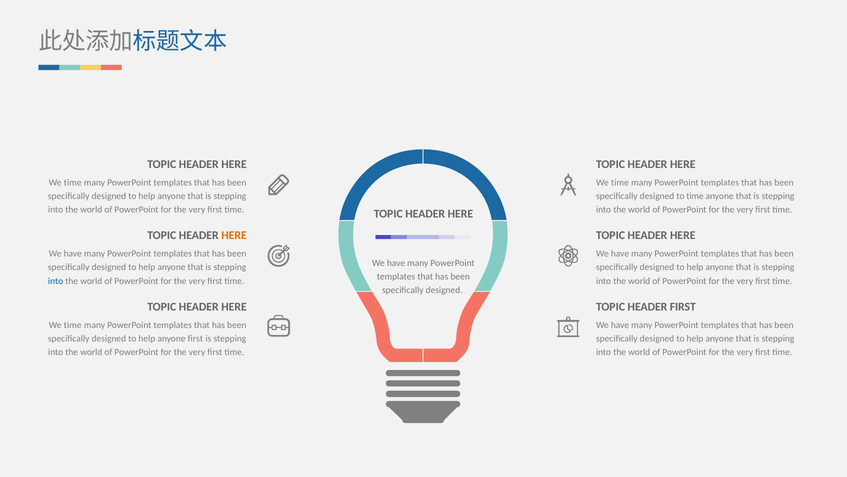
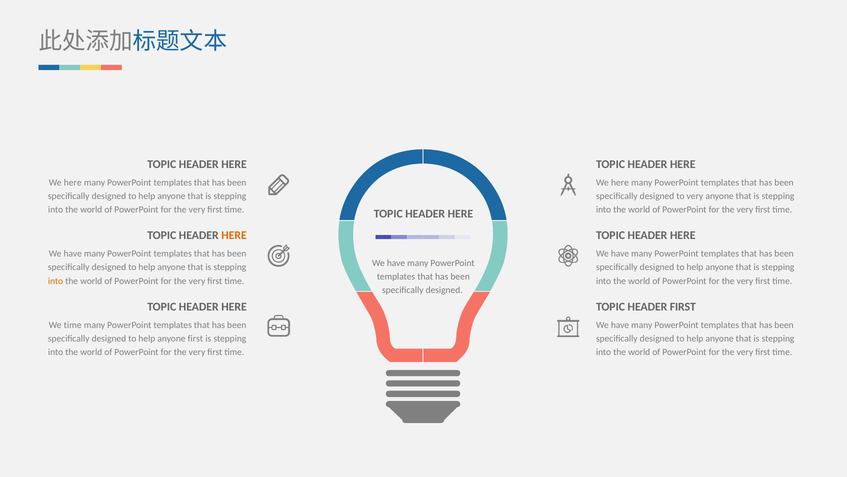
time: time -> here (73, 183)
time: time -> here (620, 183)
to time: time -> very (695, 196)
into colour: blue -> orange (56, 281)
